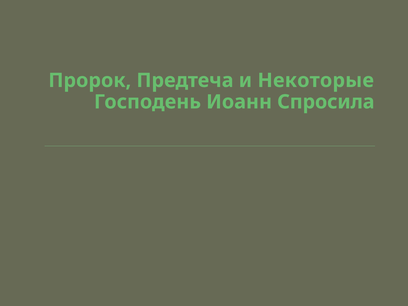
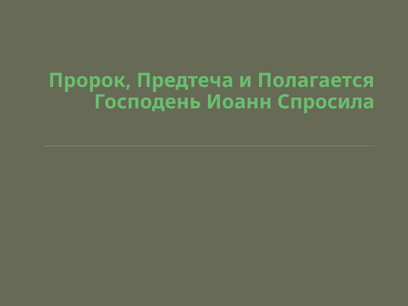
Некоторые: Некоторые -> Полагается (316, 80)
